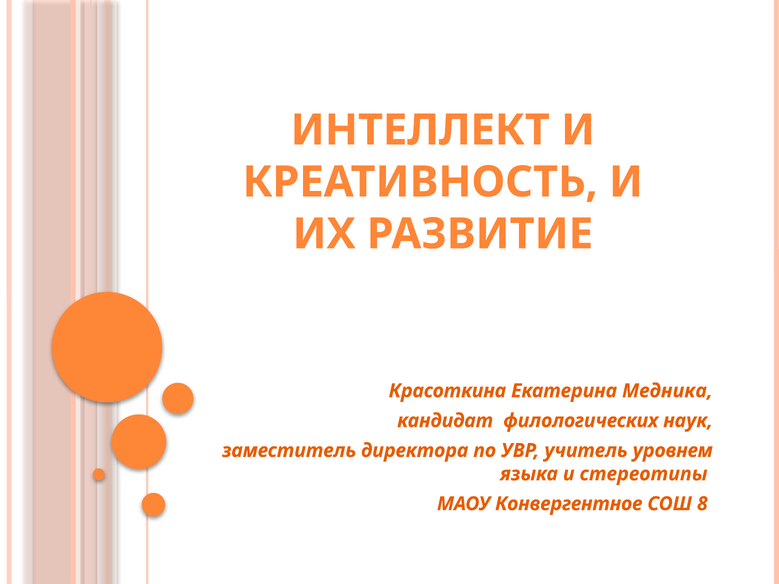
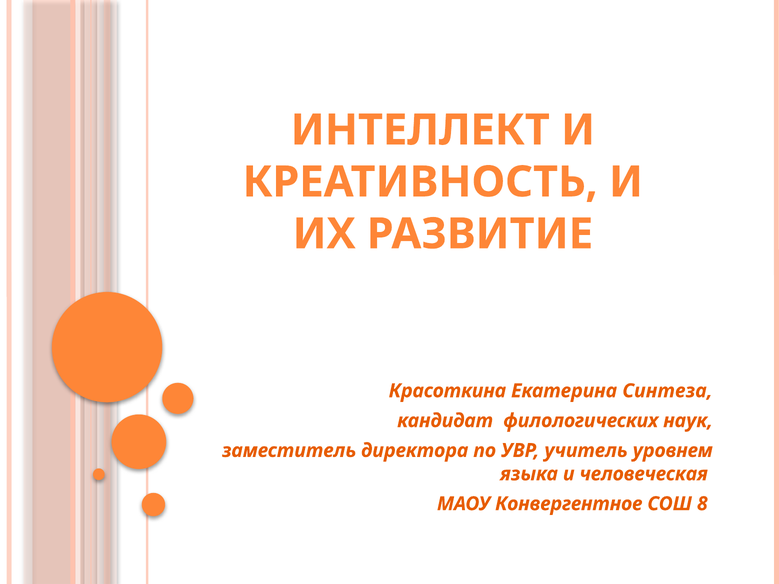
Медника: Медника -> Синтеза (667, 391)
стереотипы: стереотипы -> человеческая (644, 474)
